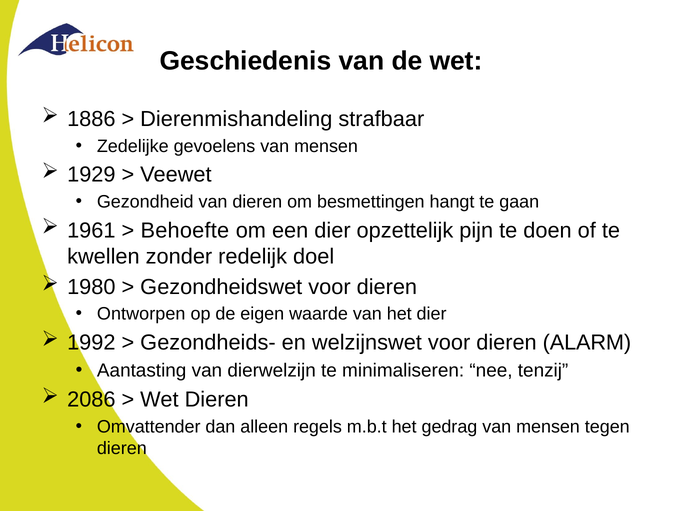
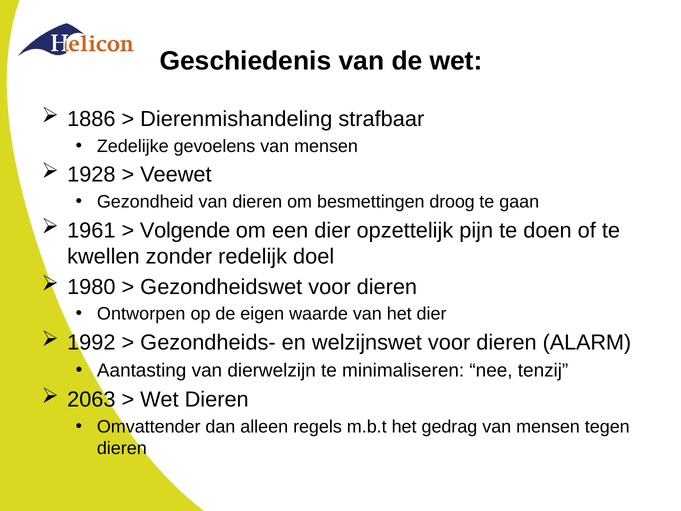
1929: 1929 -> 1928 (91, 175)
hangt: hangt -> droog (452, 202)
Behoefte: Behoefte -> Volgende (185, 230)
2086: 2086 -> 2063 (91, 399)
